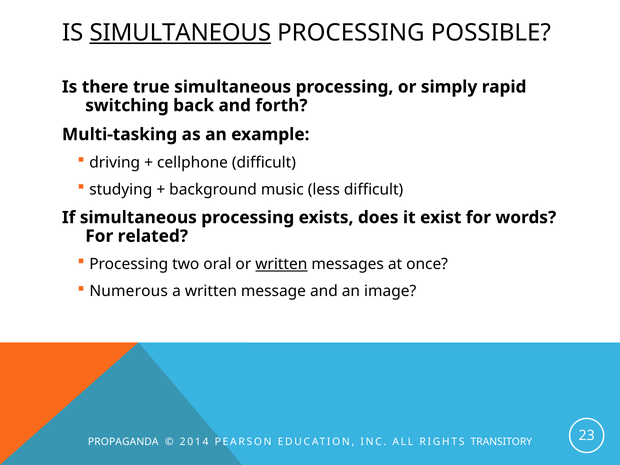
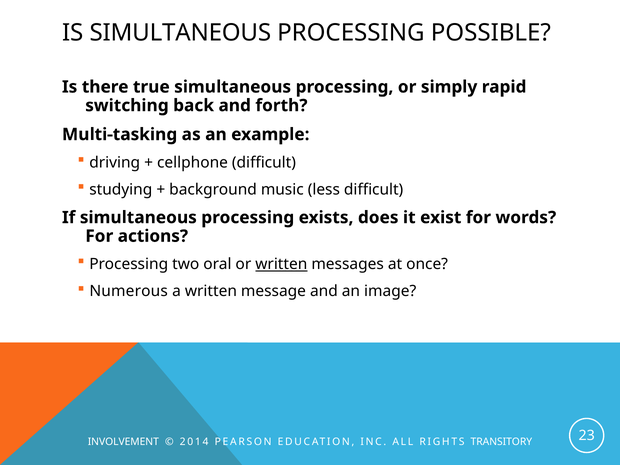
SIMULTANEOUS underline: present -> none (180, 33)
related: related -> actions (153, 236)
PROPAGANDA: PROPAGANDA -> INVOLVEMENT (123, 442)
